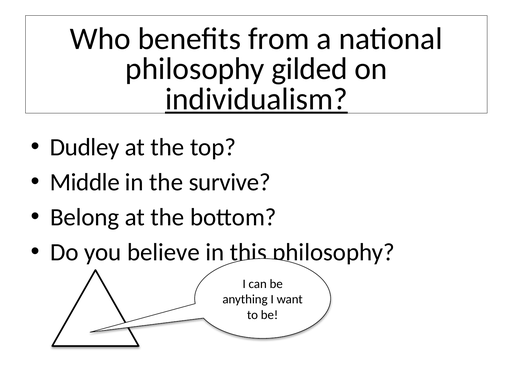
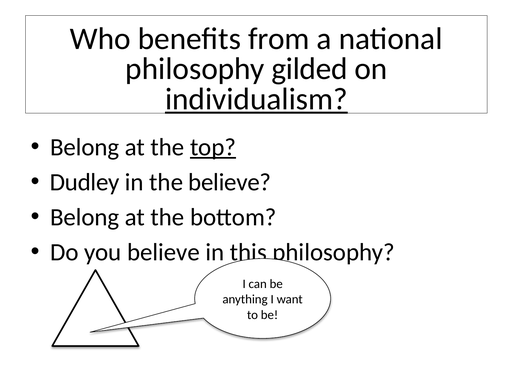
Dudley: Dudley -> Belong (85, 147)
top underline: none -> present (213, 147)
Middle: Middle -> Dudley (85, 182)
the survive: survive -> believe (230, 182)
